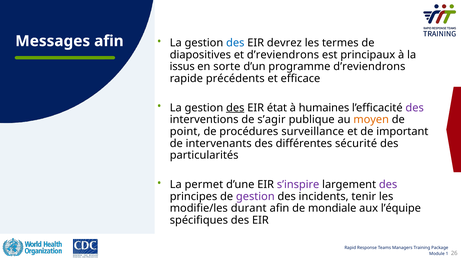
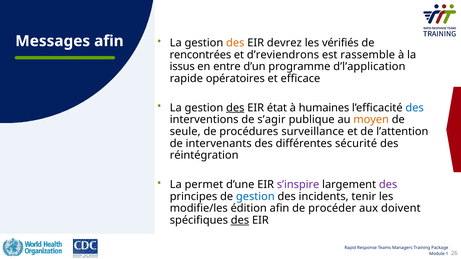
des colour: blue -> orange (235, 43)
termes: termes -> vérifiés (340, 43)
diapositives: diapositives -> rencontrées (200, 55)
principaux: principaux -> rassemble (368, 55)
sorte: sorte -> entre (227, 67)
programme d’reviendrons: d’reviendrons -> d’lʼapplication (369, 67)
précédents: précédents -> opératoires (235, 79)
des colour: purple -> blue (415, 108)
point: point -> seule (185, 132)
important: important -> lʼattention (402, 132)
particularités: particularités -> réintégration (204, 156)
gestion colour: purple -> blue (255, 197)
durant: durant -> édition (249, 209)
mondiale: mondiale -> procéder (332, 209)
lʼéquipe: lʼéquipe -> doivent (401, 209)
des underline: none -> present (240, 221)
